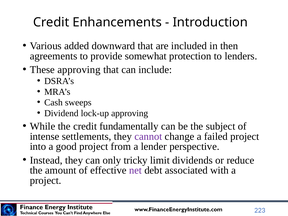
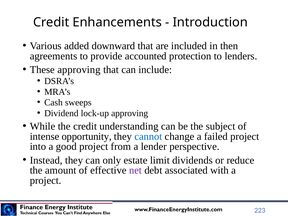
somewhat: somewhat -> accounted (146, 56)
fundamentally: fundamentally -> understanding (129, 126)
settlements: settlements -> opportunity (87, 136)
cannot colour: purple -> blue (148, 136)
tricky: tricky -> estate (136, 160)
